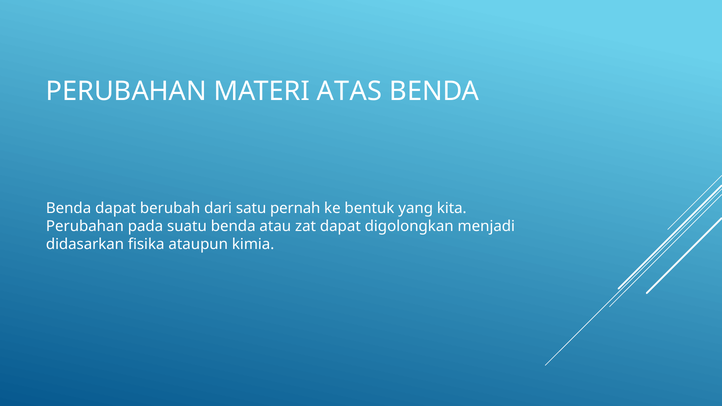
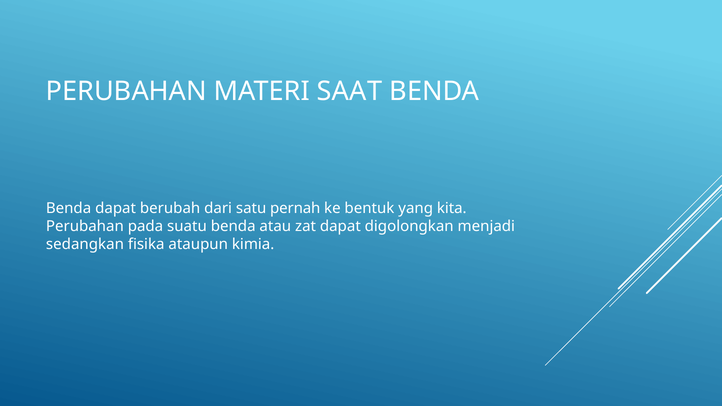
ATAS: ATAS -> SAAT (349, 91)
didasarkan: didasarkan -> sedangkan (85, 244)
